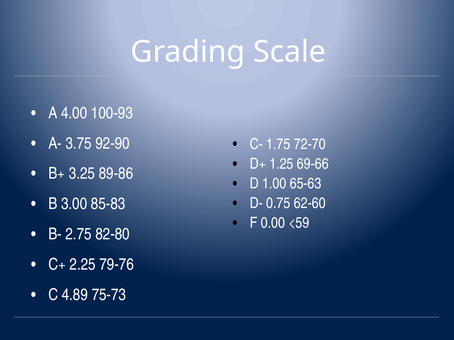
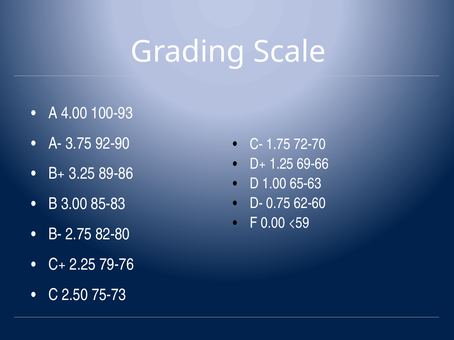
4.89: 4.89 -> 2.50 (75, 295)
